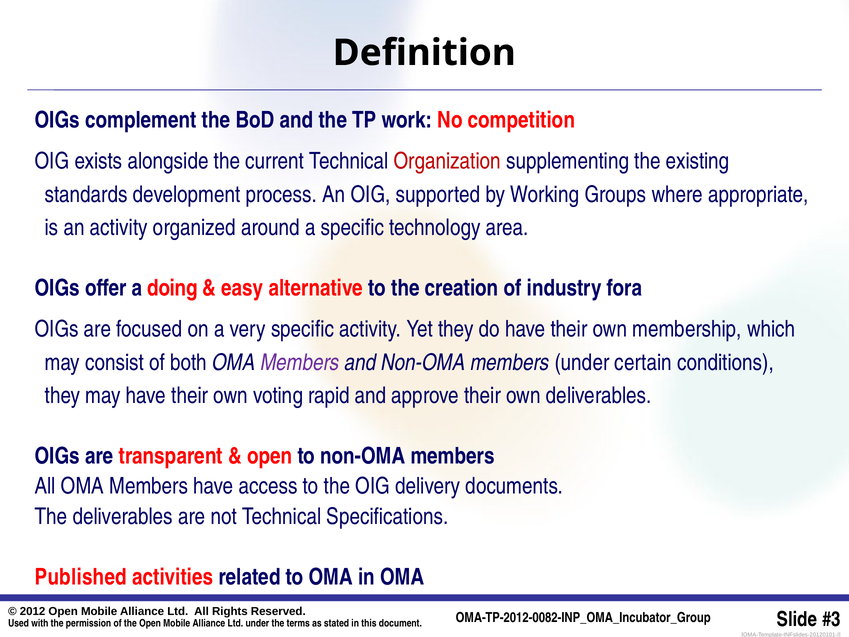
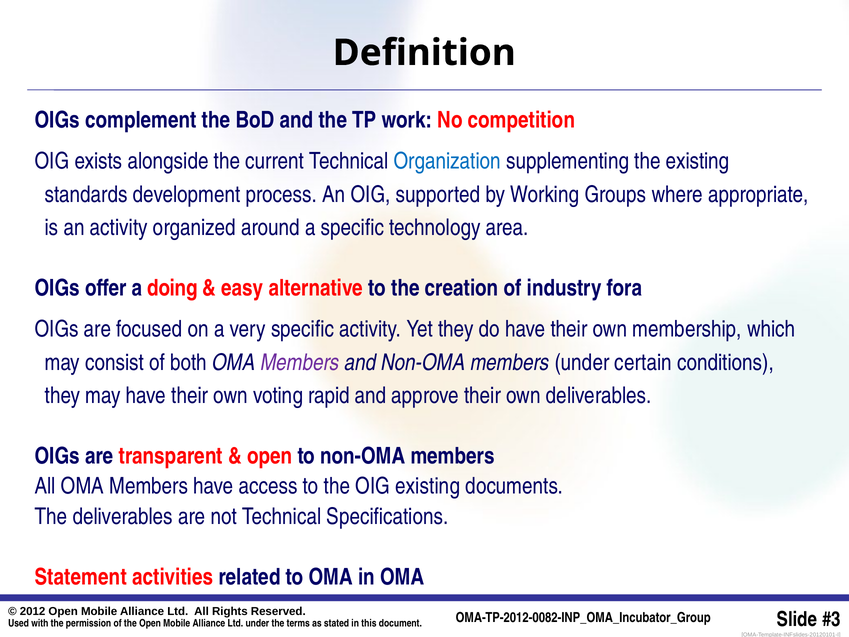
Organization colour: red -> blue (447, 161)
OIG delivery: delivery -> existing (428, 486)
Published: Published -> Statement (81, 577)
